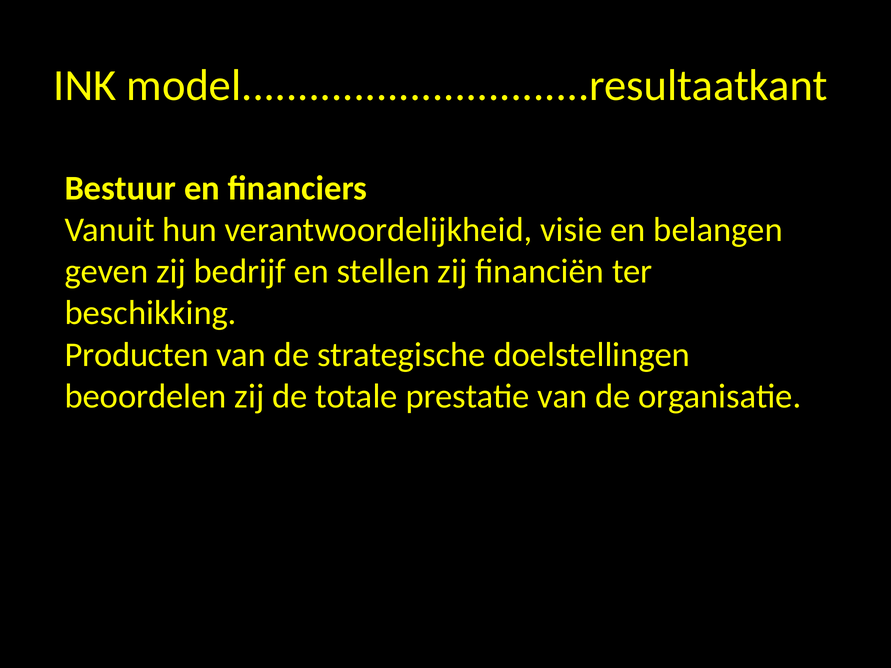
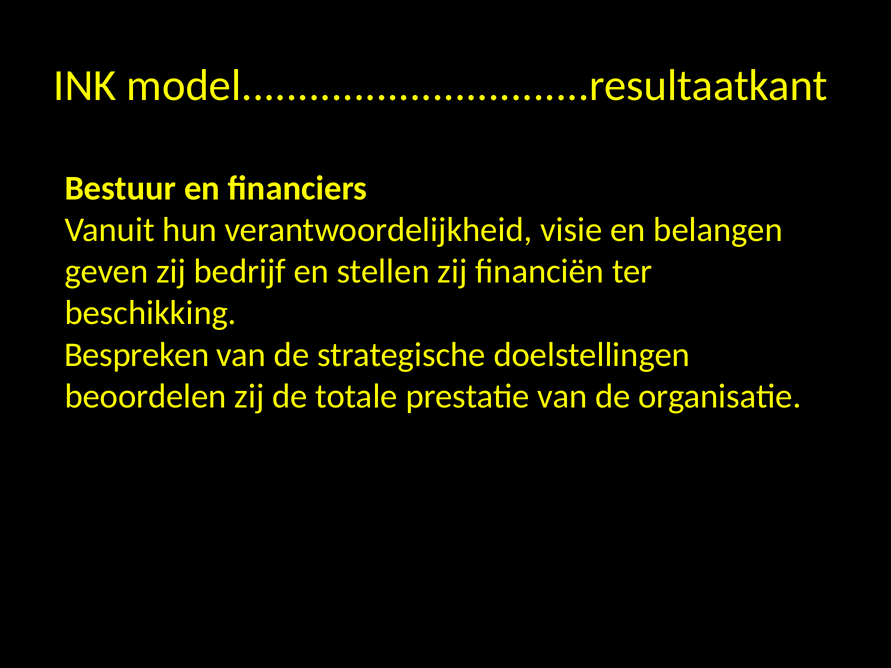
Producten: Producten -> Bespreken (137, 355)
